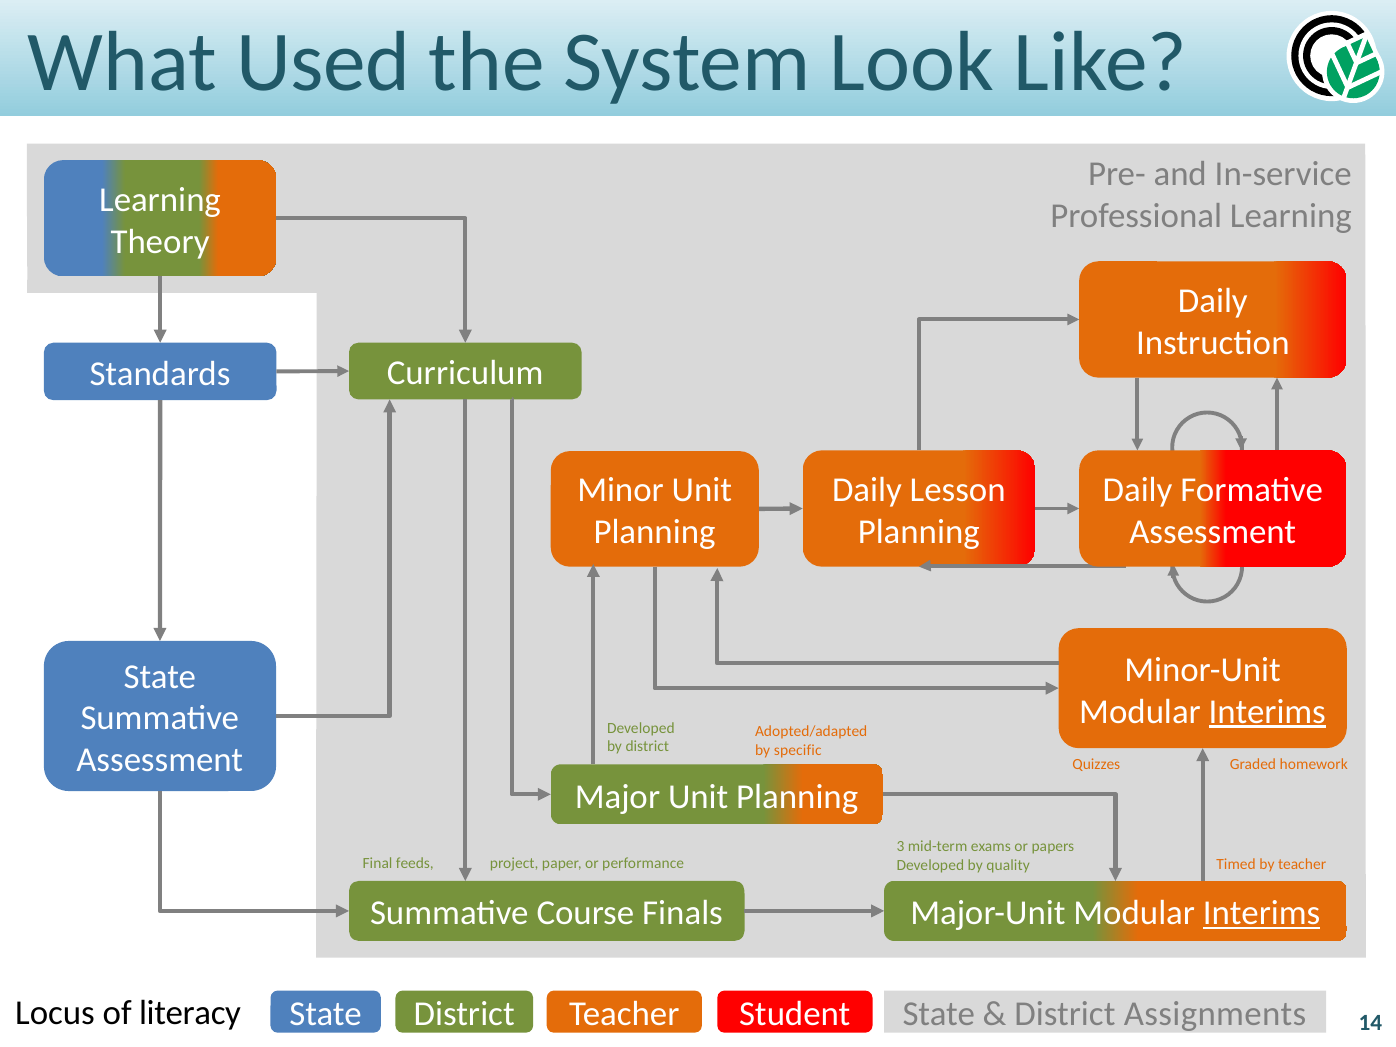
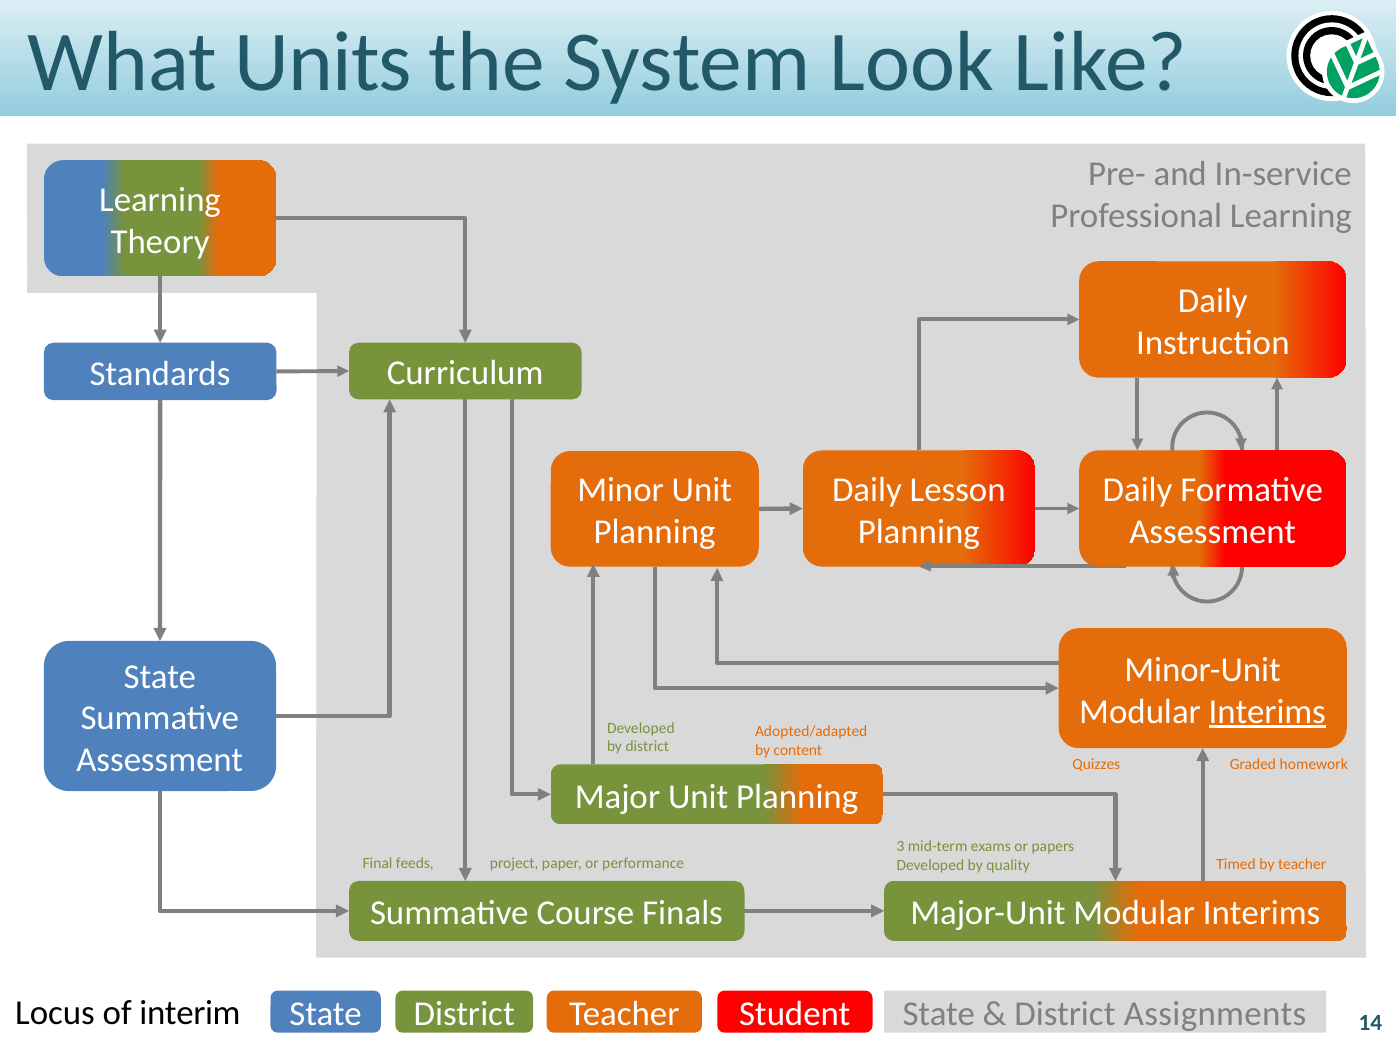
Used: Used -> Units (323, 63)
specific: specific -> content (798, 750)
Interims underline: present -> none (1262, 913)
literacy: literacy -> interim (190, 1013)
